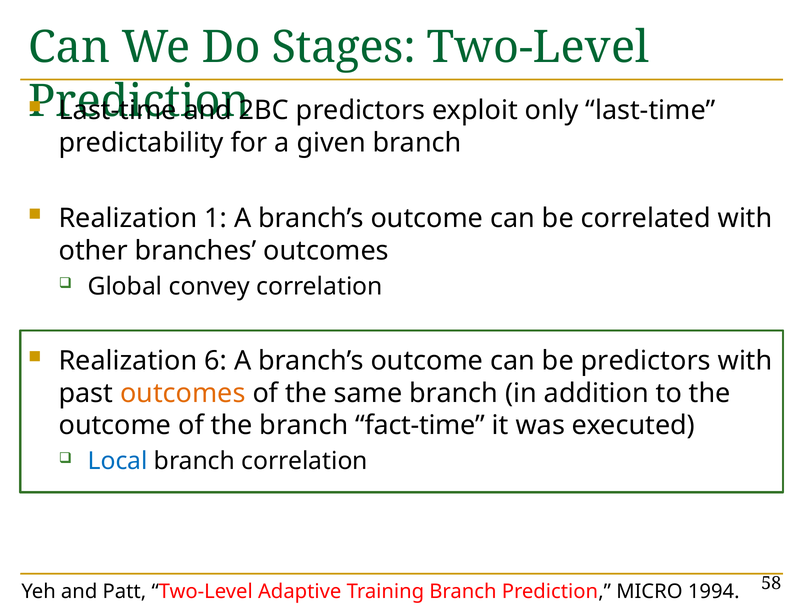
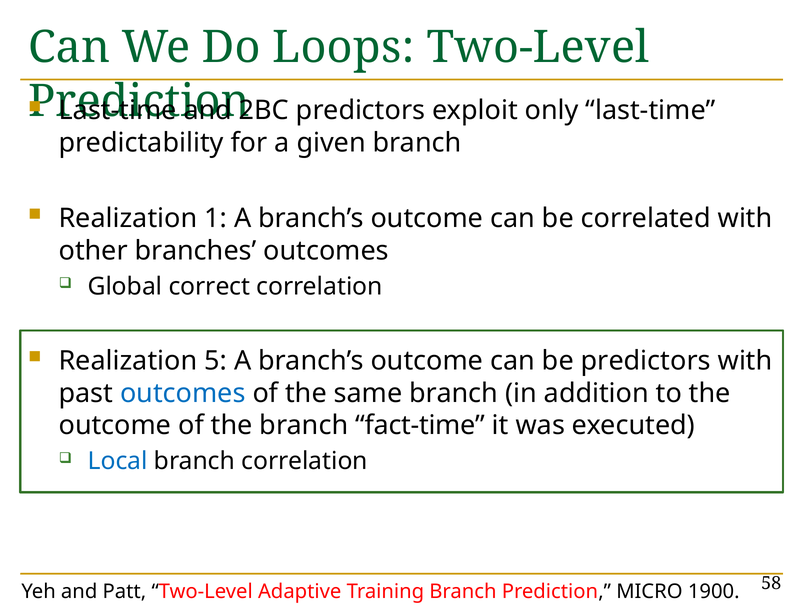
Stages: Stages -> Loops (343, 48)
convey: convey -> correct (209, 287)
6: 6 -> 5 (216, 361)
outcomes colour: orange -> blue (183, 393)
1994: 1994 -> 1900 (714, 592)
